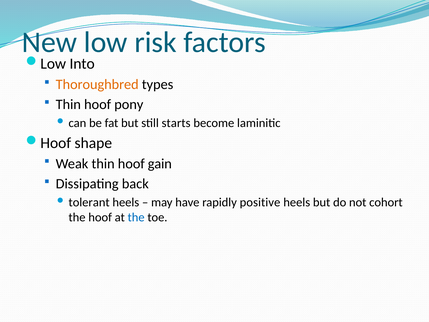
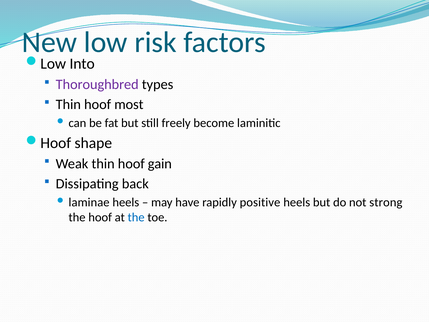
Thoroughbred colour: orange -> purple (97, 84)
pony: pony -> most (129, 104)
starts: starts -> freely (176, 123)
tolerant: tolerant -> laminae (89, 202)
cohort: cohort -> strong (386, 202)
